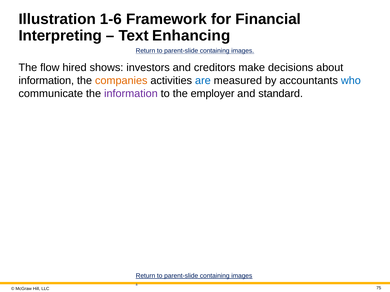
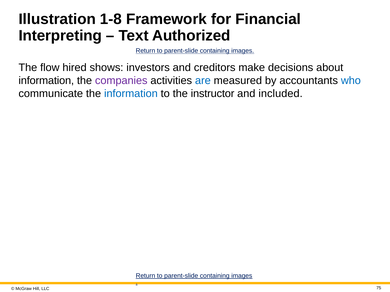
1-6: 1-6 -> 1-8 (111, 19)
Enhancing: Enhancing -> Authorized (191, 36)
companies colour: orange -> purple (121, 81)
information colour: purple -> blue (131, 94)
employer: employer -> instructor (213, 94)
standard: standard -> included (281, 94)
